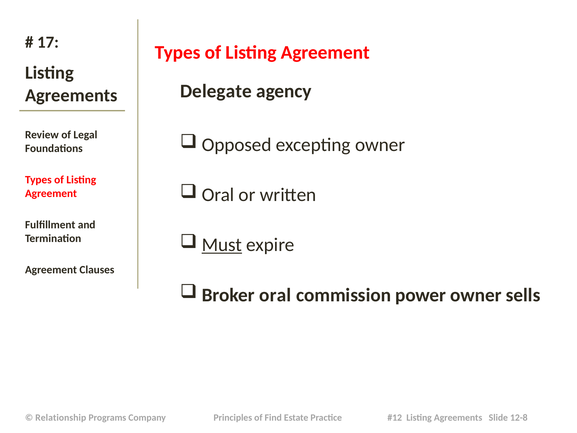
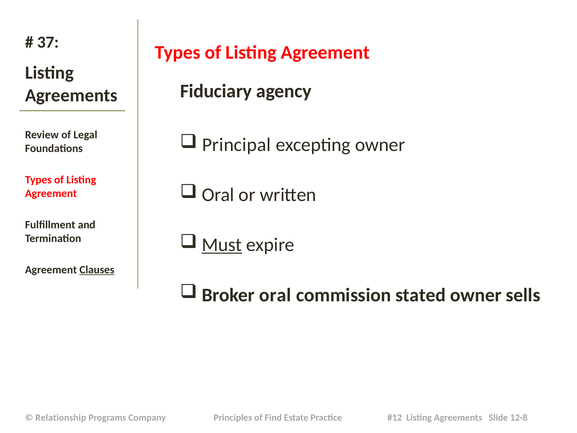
17: 17 -> 37 (48, 42)
Delegate: Delegate -> Fiduciary (216, 91)
Opposed: Opposed -> Principal (237, 145)
Clauses underline: none -> present (97, 270)
power: power -> stated (421, 295)
